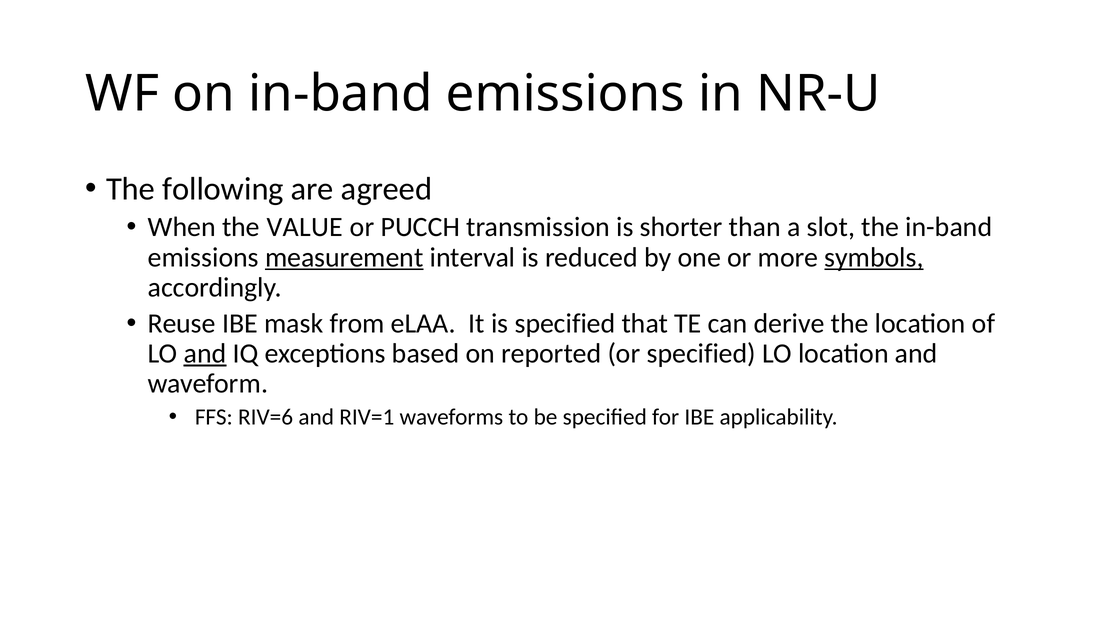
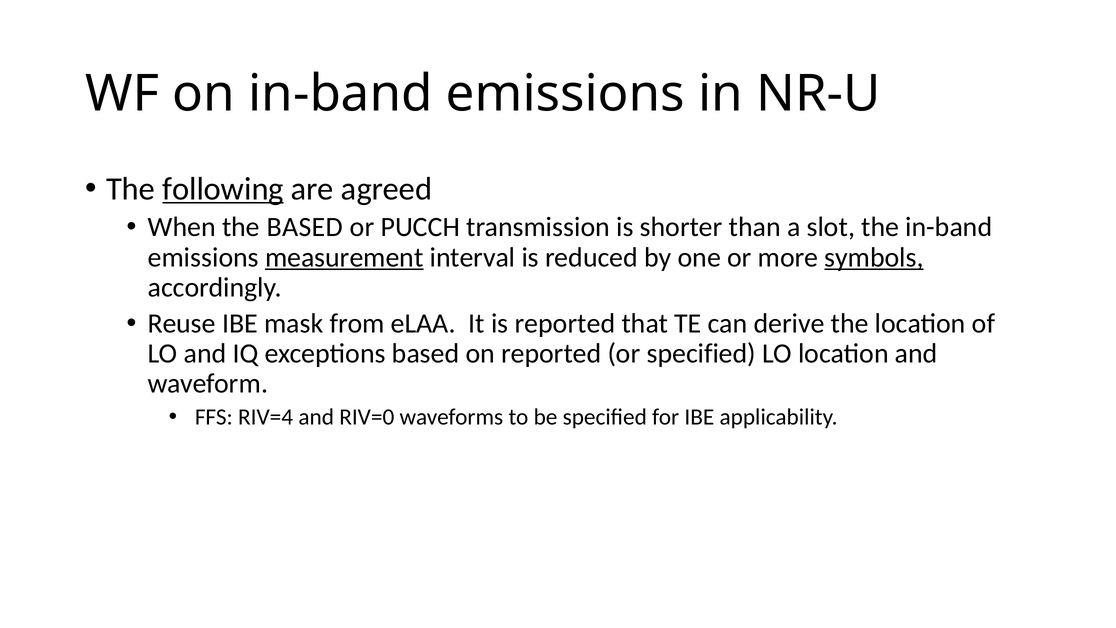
following underline: none -> present (223, 189)
the VALUE: VALUE -> BASED (305, 227)
is specified: specified -> reported (565, 323)
and underline: present -> none (205, 353)
RIV=6: RIV=6 -> RIV=4 (266, 417)
RIV=1: RIV=1 -> RIV=0 (367, 417)
